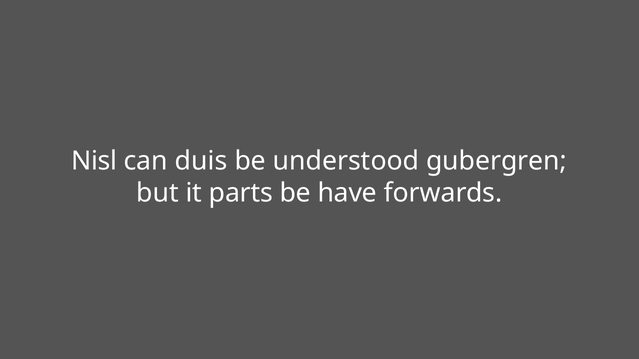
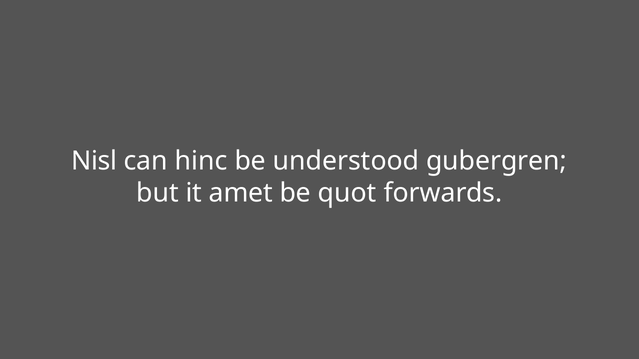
duis: duis -> hinc (201, 161)
parts: parts -> amet (241, 193)
have: have -> quot (347, 193)
